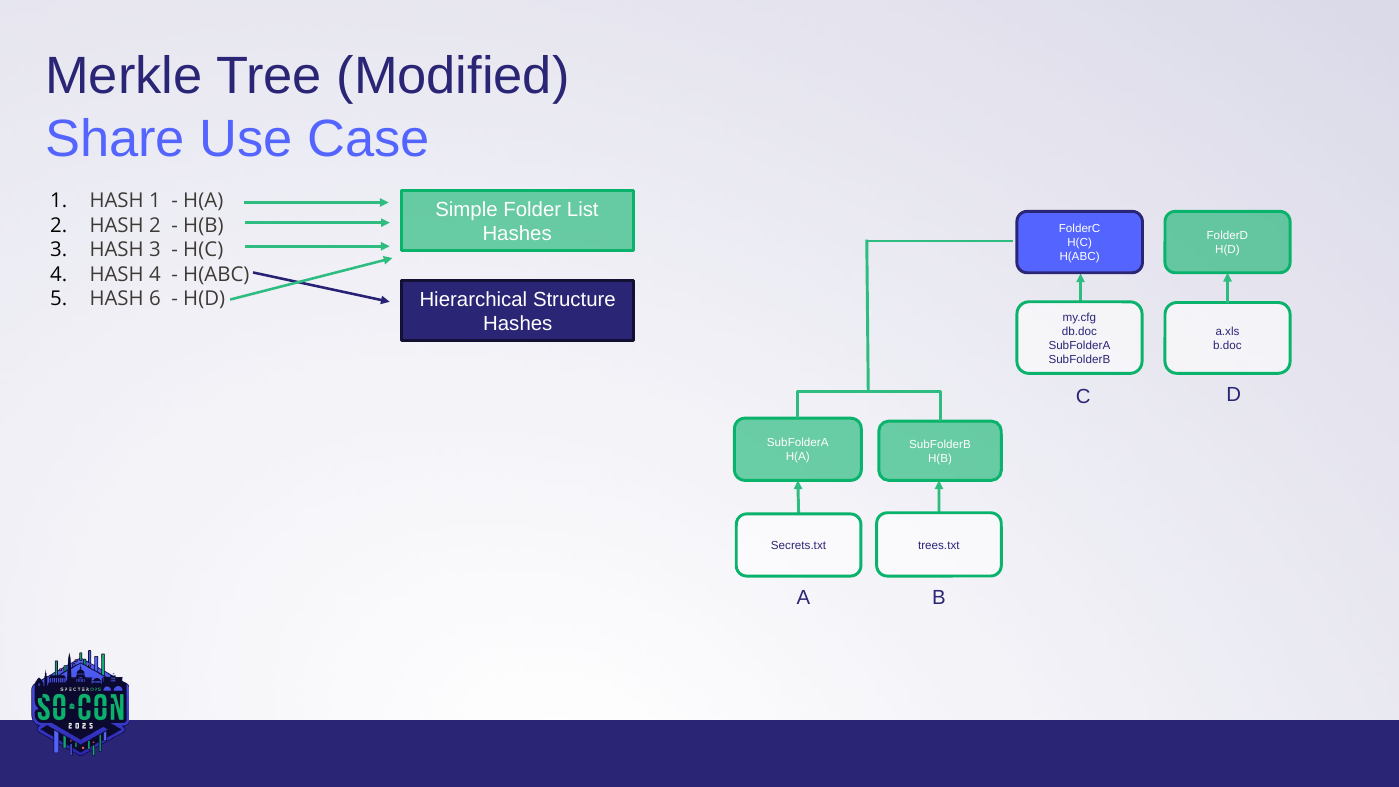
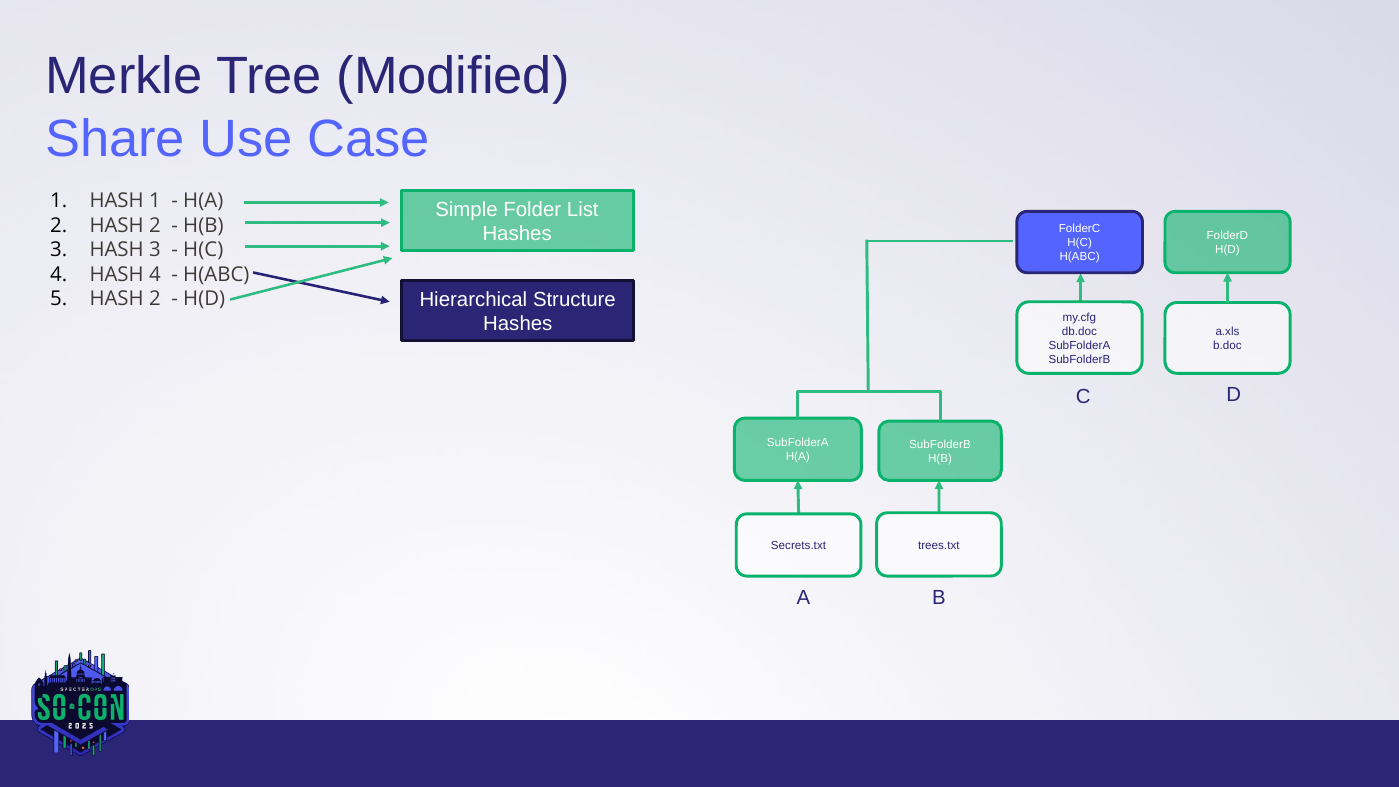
5 HASH 6: 6 -> 2 (155, 299)
